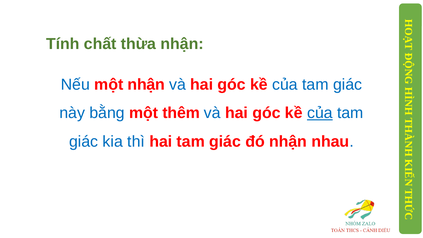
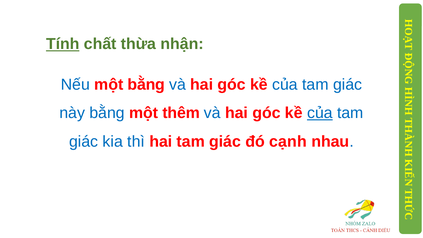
Tính underline: none -> present (63, 44)
một nhận: nhận -> bằng (146, 85)
đó nhận: nhận -> cạnh (288, 142)
